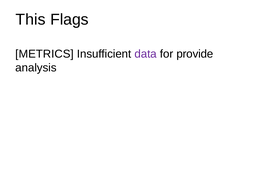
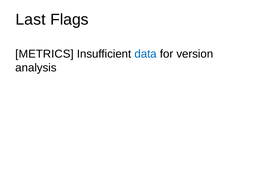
This: This -> Last (31, 20)
data colour: purple -> blue (146, 54)
provide: provide -> version (195, 54)
